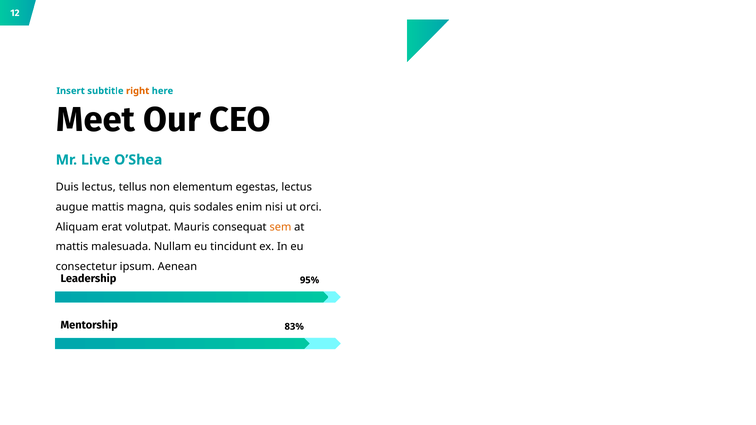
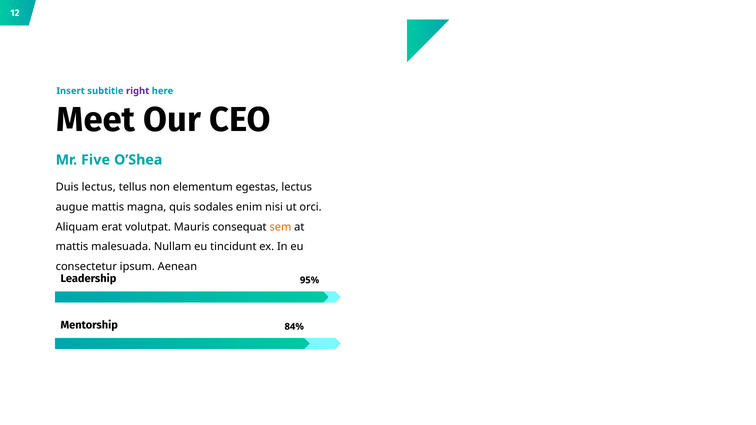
right colour: orange -> purple (138, 91)
Live: Live -> Five (96, 160)
83%: 83% -> 84% (294, 327)
